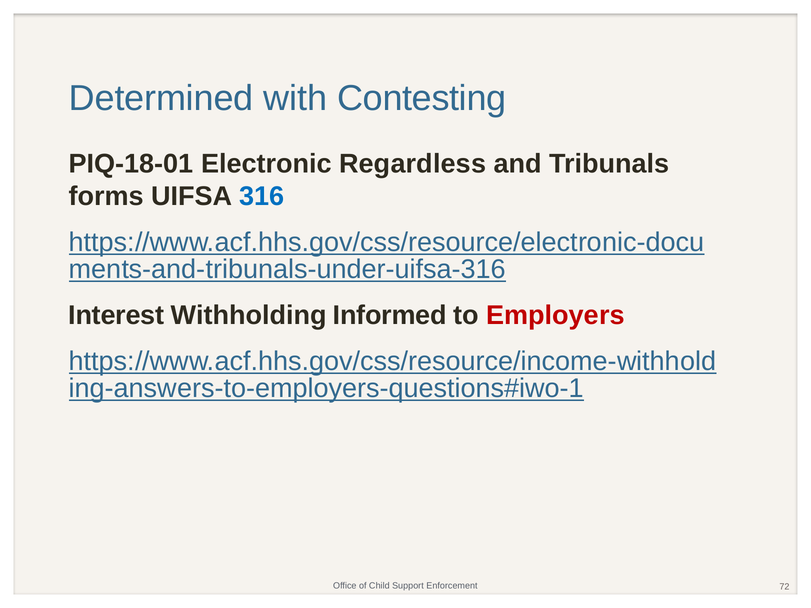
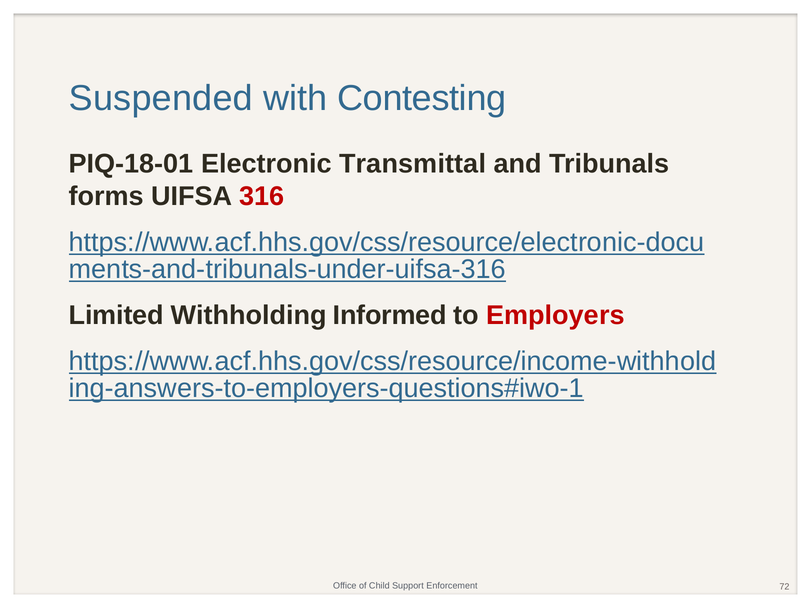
Determined: Determined -> Suspended (161, 98)
Regardless: Regardless -> Transmittal (413, 164)
316 colour: blue -> red (262, 197)
Interest: Interest -> Limited (116, 315)
